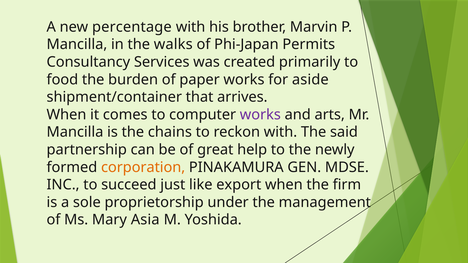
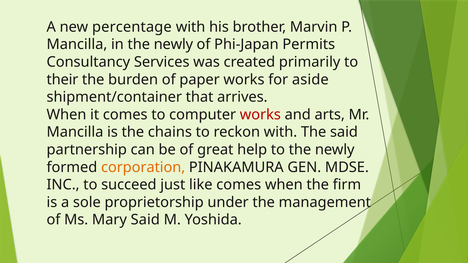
in the walks: walks -> newly (173, 45)
food: food -> their (62, 80)
works colour: purple -> red (260, 115)
like export: export -> comes (239, 185)
Mary Asia: Asia -> Said (145, 220)
